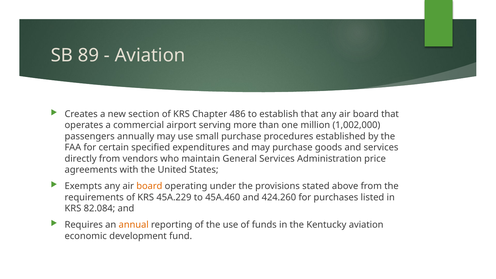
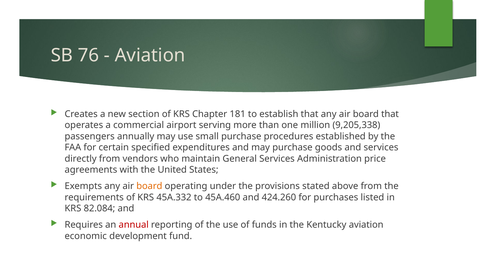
89: 89 -> 76 (88, 55)
486: 486 -> 181 (238, 114)
1,002,000: 1,002,000 -> 9,205,338 (356, 125)
45A.229: 45A.229 -> 45A.332 (174, 197)
annual colour: orange -> red (134, 225)
